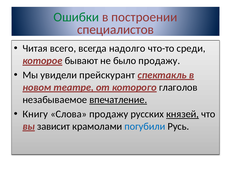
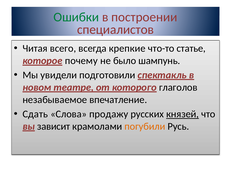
надолго: надолго -> крепкие (127, 48)
среди: среди -> статье (191, 48)
бывают: бывают -> почему (81, 61)
было продажу: продажу -> шампунь (159, 61)
прейскурант: прейскурант -> подготовили (107, 75)
впечатление underline: present -> none (118, 100)
Книгу: Книгу -> Сдать (35, 114)
погубили colour: blue -> orange (145, 127)
